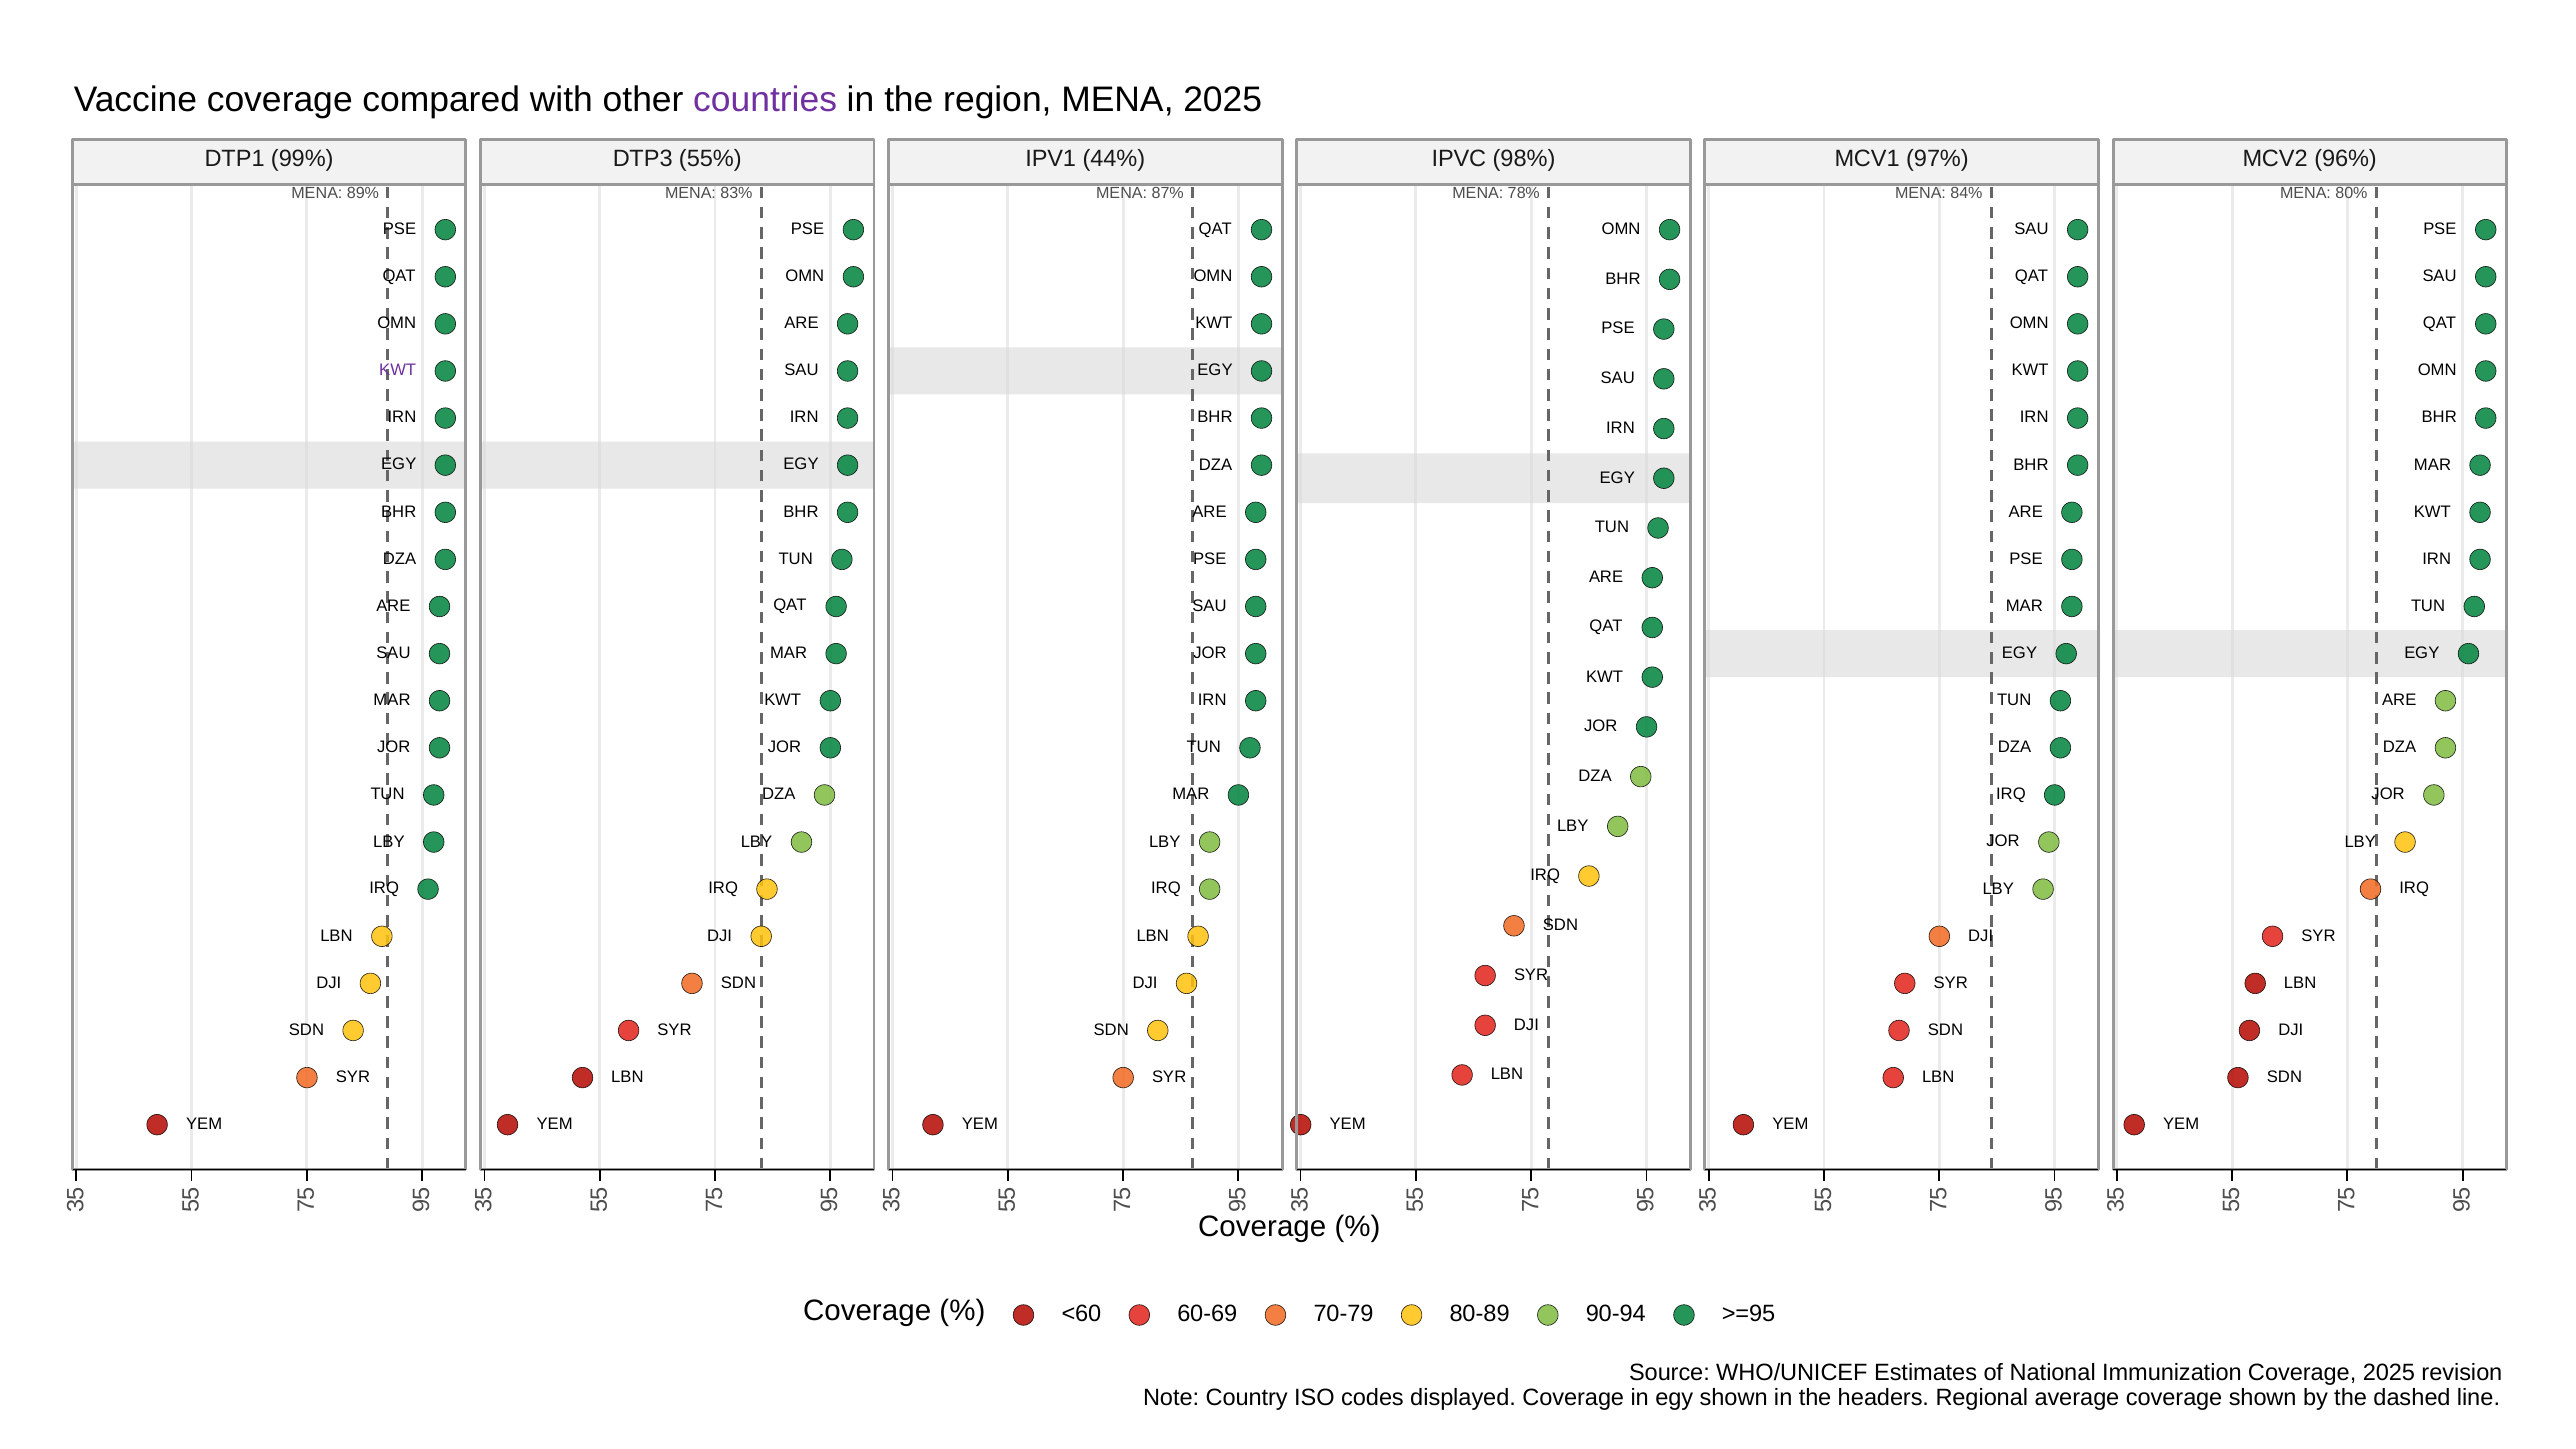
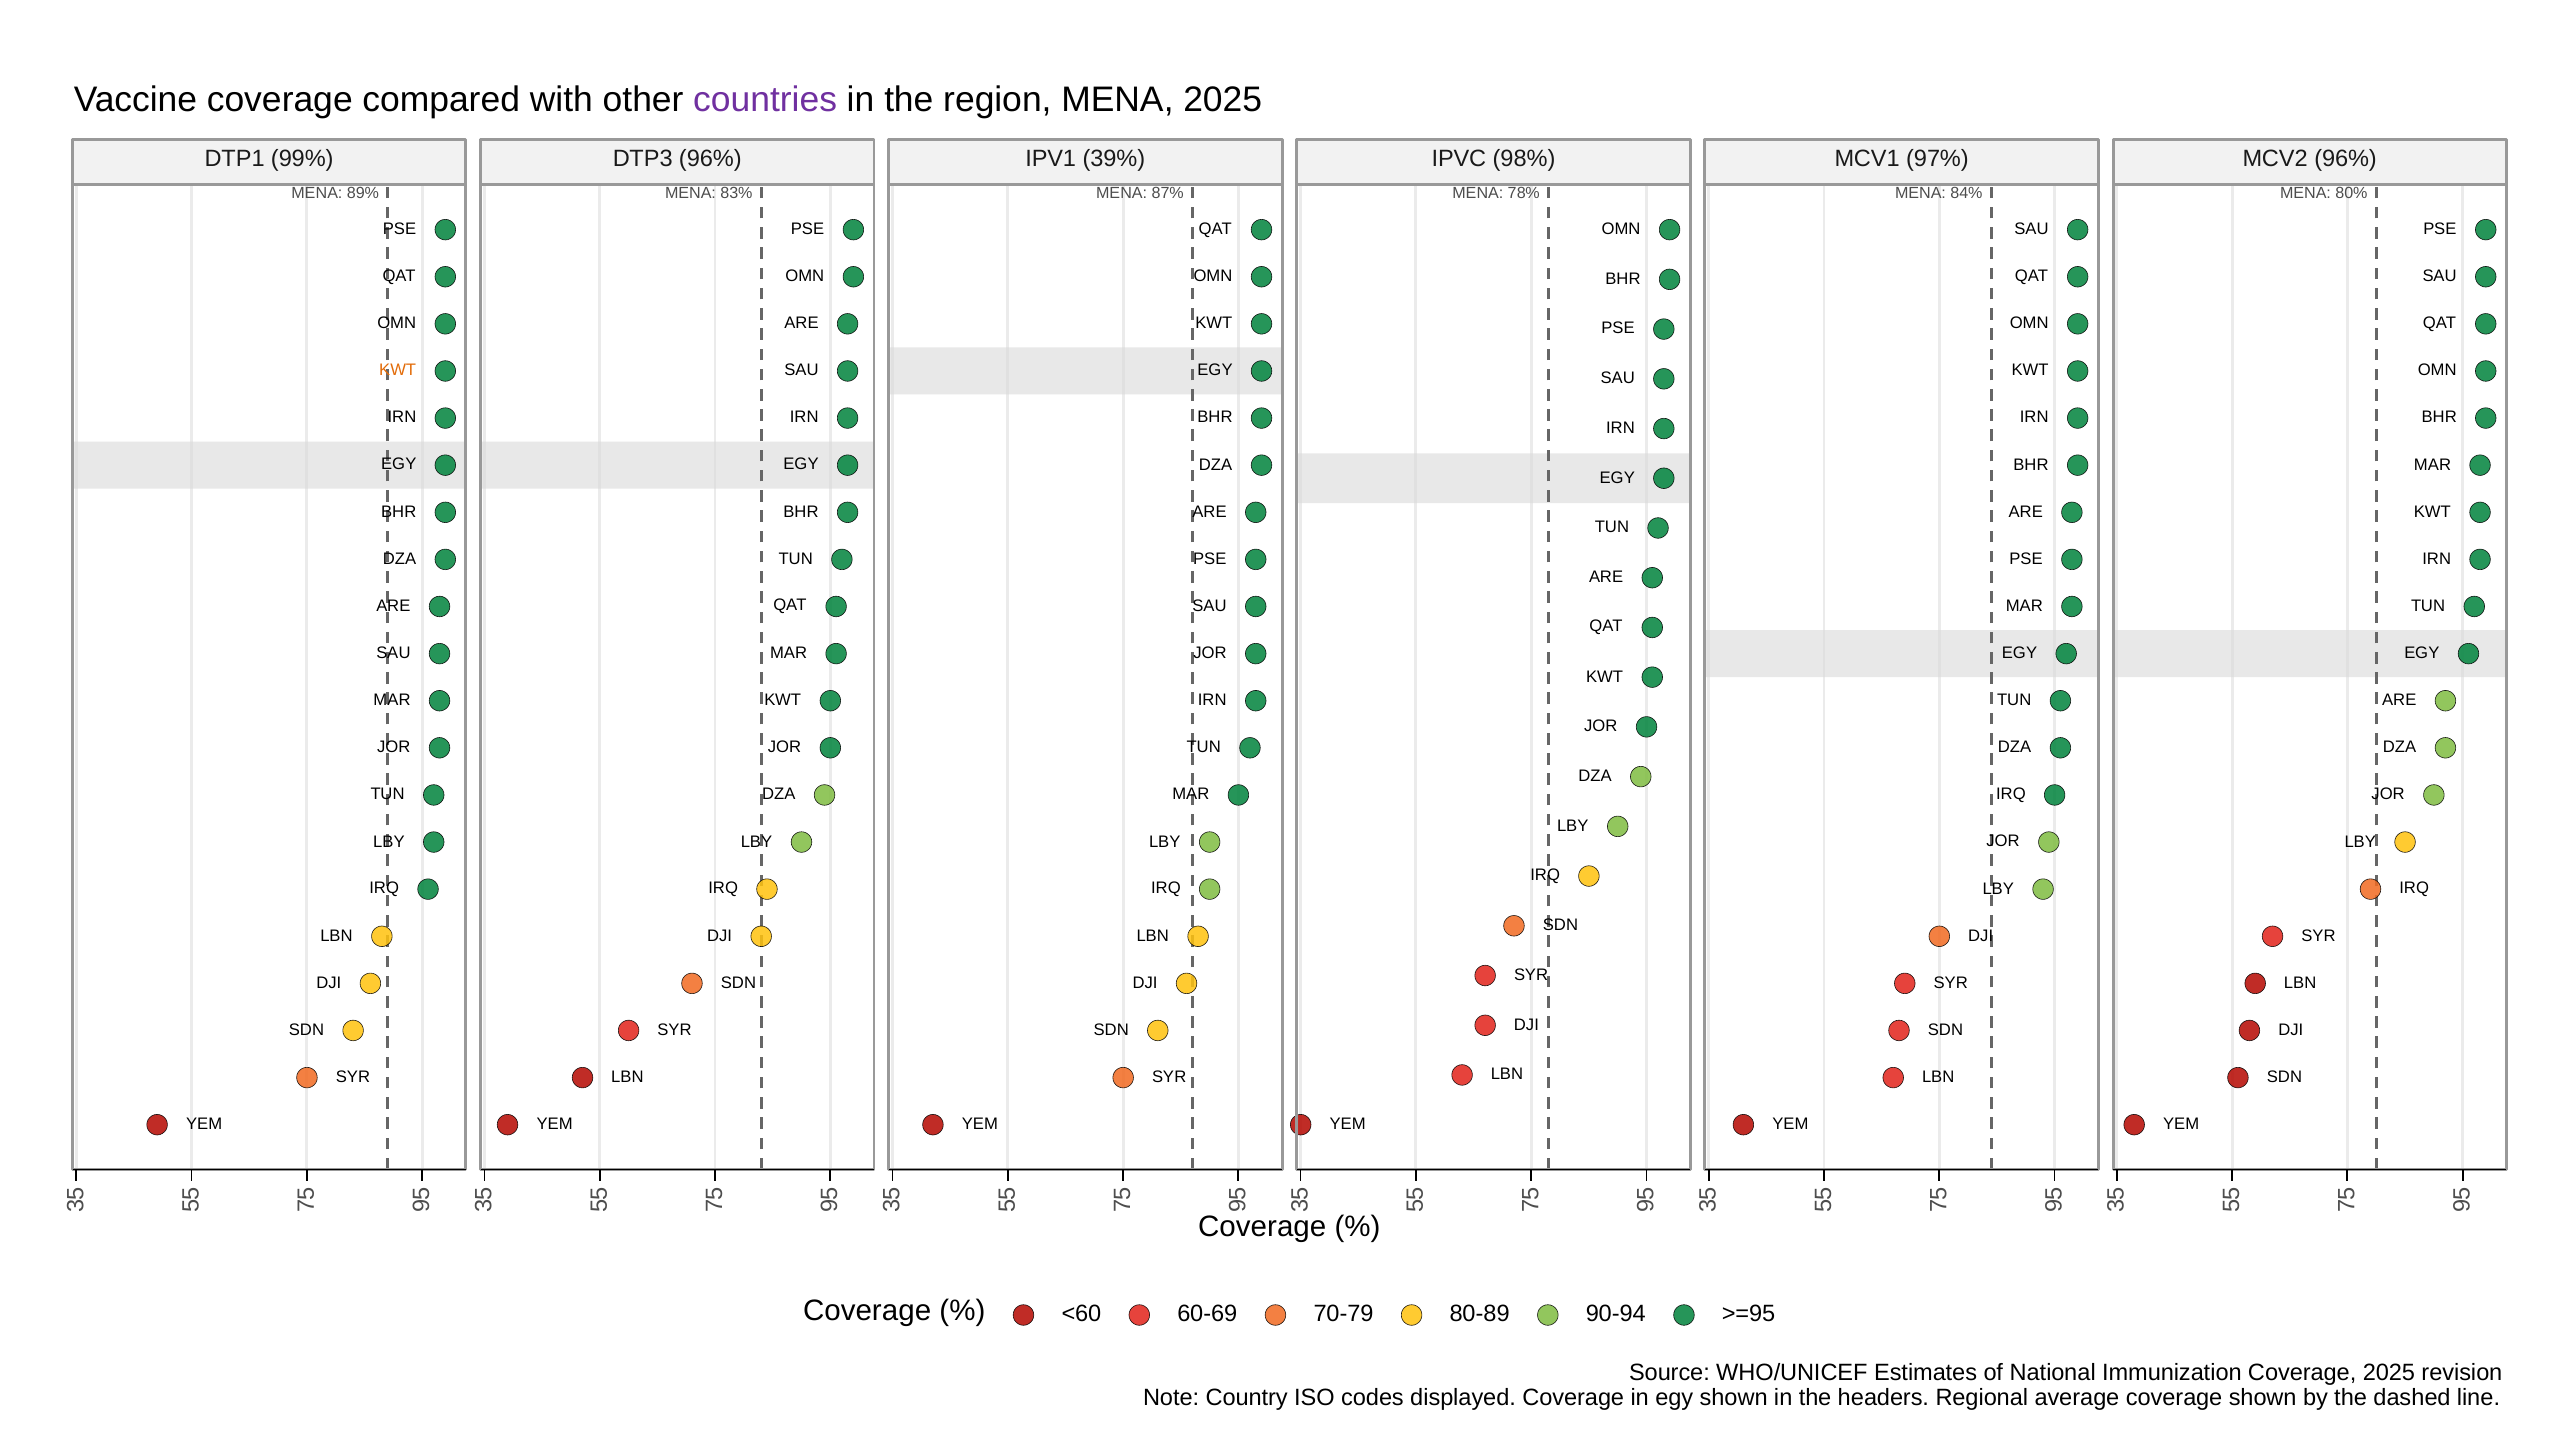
DTP3 55%: 55% -> 96% (710, 159)
44%: 44% -> 39% (1114, 159)
KWT colour: purple -> orange (398, 370)
